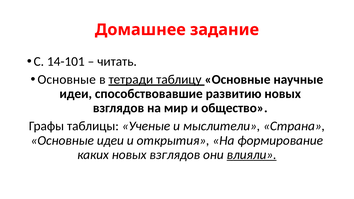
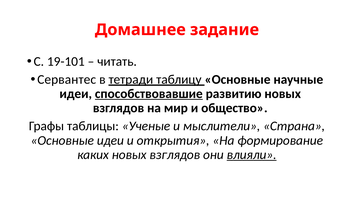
14-101: 14-101 -> 19-101 (66, 61)
Основные: Основные -> Сервантес (67, 79)
способствовавшие underline: none -> present (149, 94)
